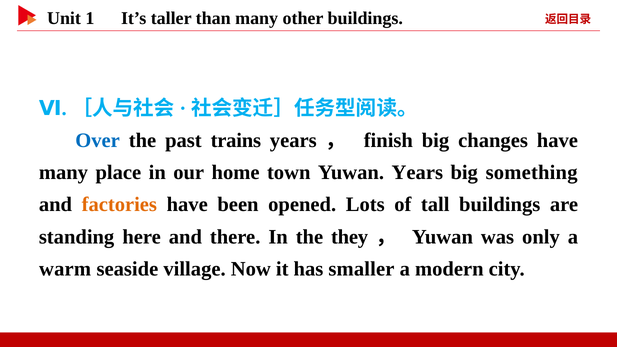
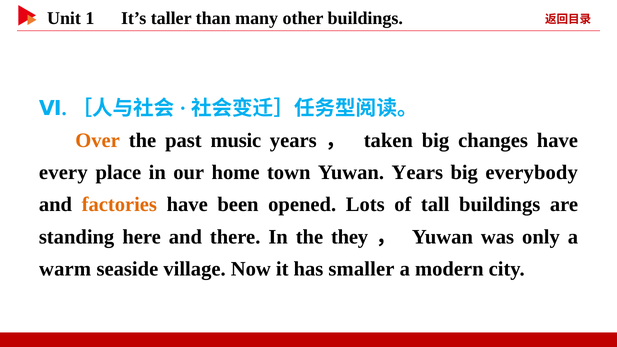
Over colour: blue -> orange (98, 141)
trains: trains -> music (236, 141)
finish: finish -> taken (388, 141)
many: many -> every (63, 173)
something: something -> everybody (532, 173)
